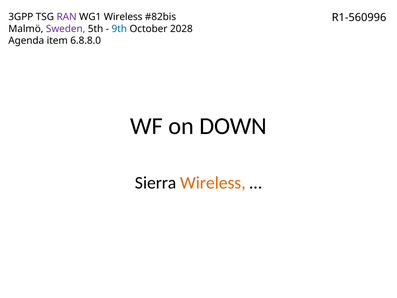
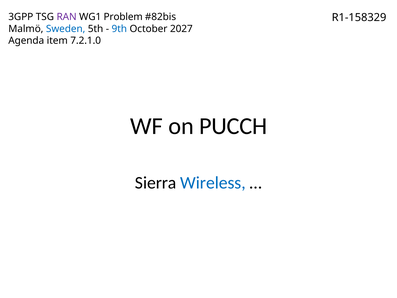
WG1 Wireless: Wireless -> Problem (123, 17)
R1-560996: R1-560996 -> R1-158329 (359, 18)
Sweden colour: purple -> blue (66, 29)
2028: 2028 -> 2027 (181, 29)
6.8.8.0: 6.8.8.0 -> 7.2.1.0 (86, 41)
DOWN: DOWN -> PUCCH (233, 126)
Wireless colour: orange -> blue (213, 183)
